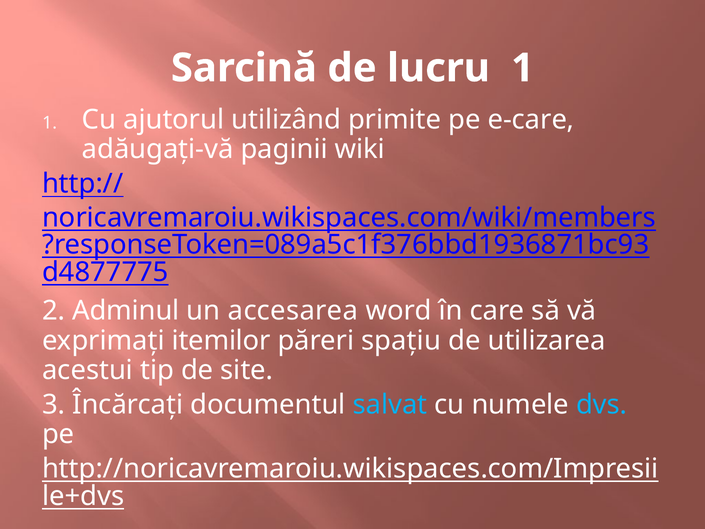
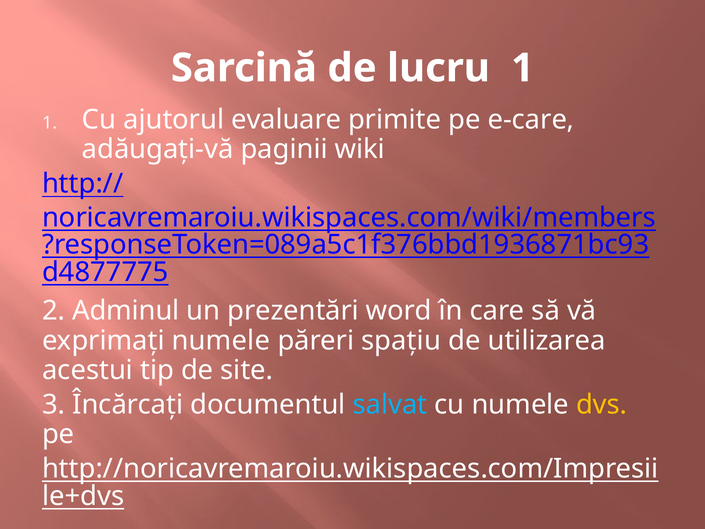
utilizând: utilizând -> evaluare (286, 120)
accesarea: accesarea -> prezentări (293, 311)
exprimaţi itemilor: itemilor -> numele (221, 340)
dvs colour: light blue -> yellow (602, 404)
